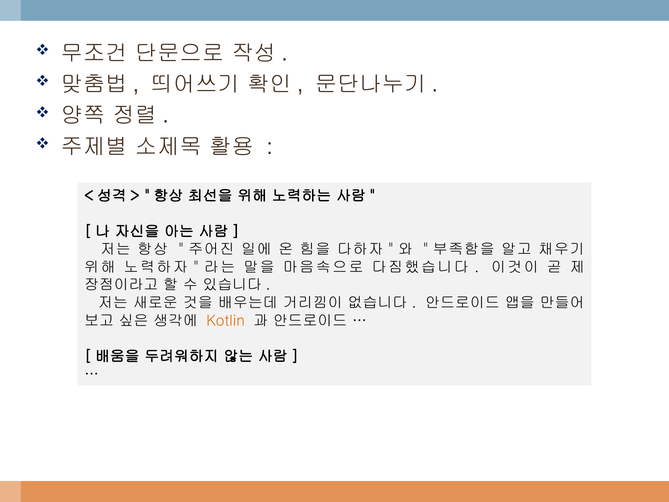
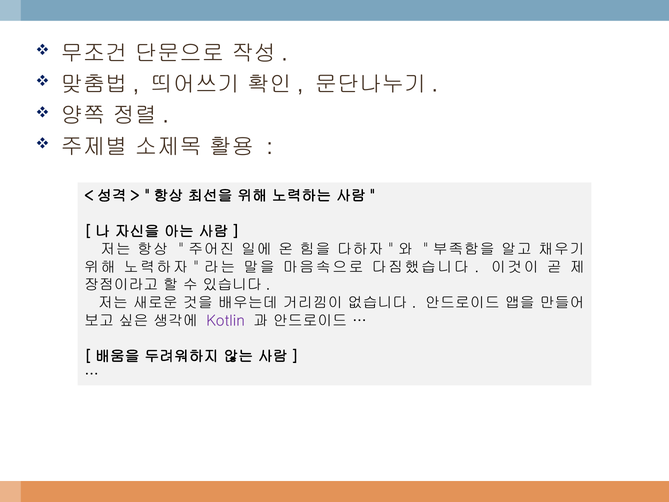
Kotlin colour: orange -> purple (226, 320)
